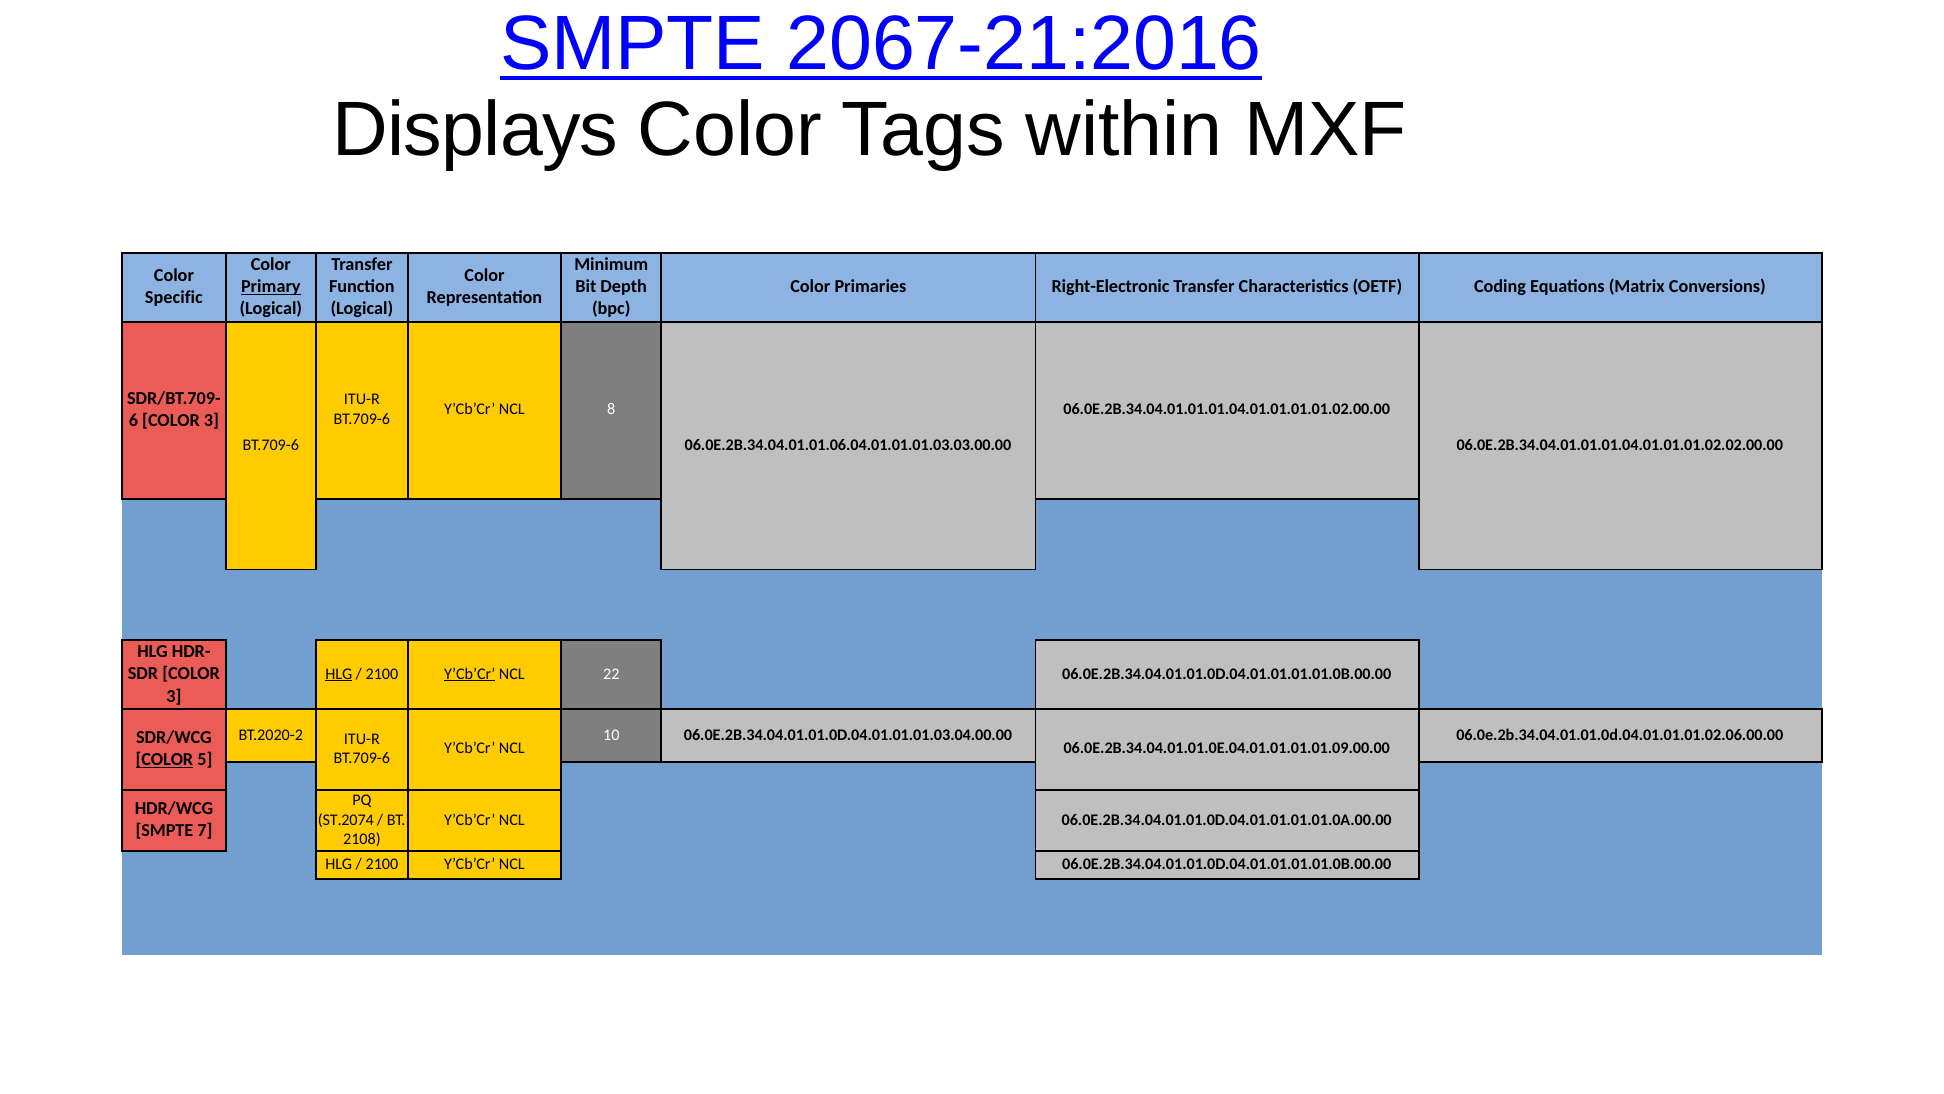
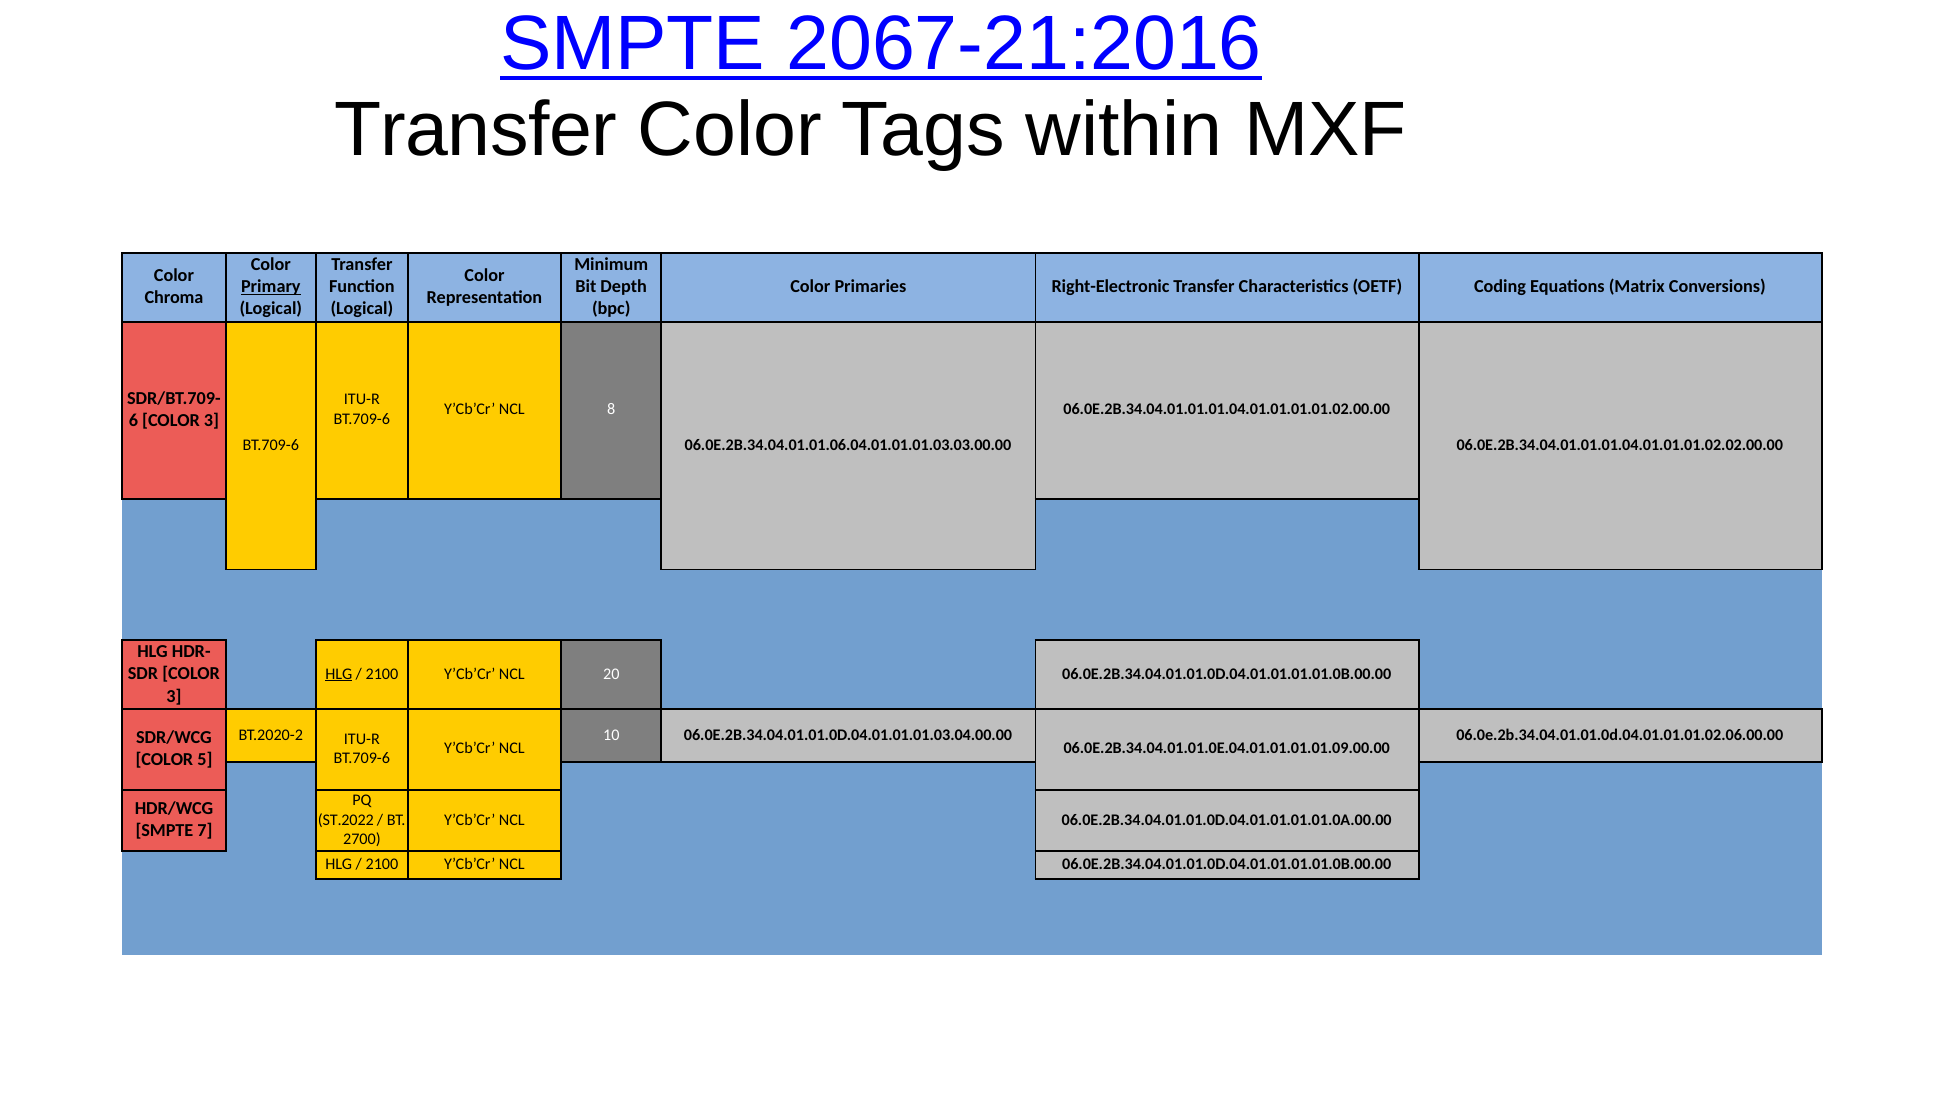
Displays: Displays -> Transfer (476, 130)
Specific: Specific -> Chroma (174, 298)
Y’Cb’Cr underline: present -> none (470, 673)
22: 22 -> 20 (611, 673)
COLOR underline: present -> none (164, 759)
ST.2074: ST.2074 -> ST.2022 (346, 819)
2108: 2108 -> 2700 (362, 839)
